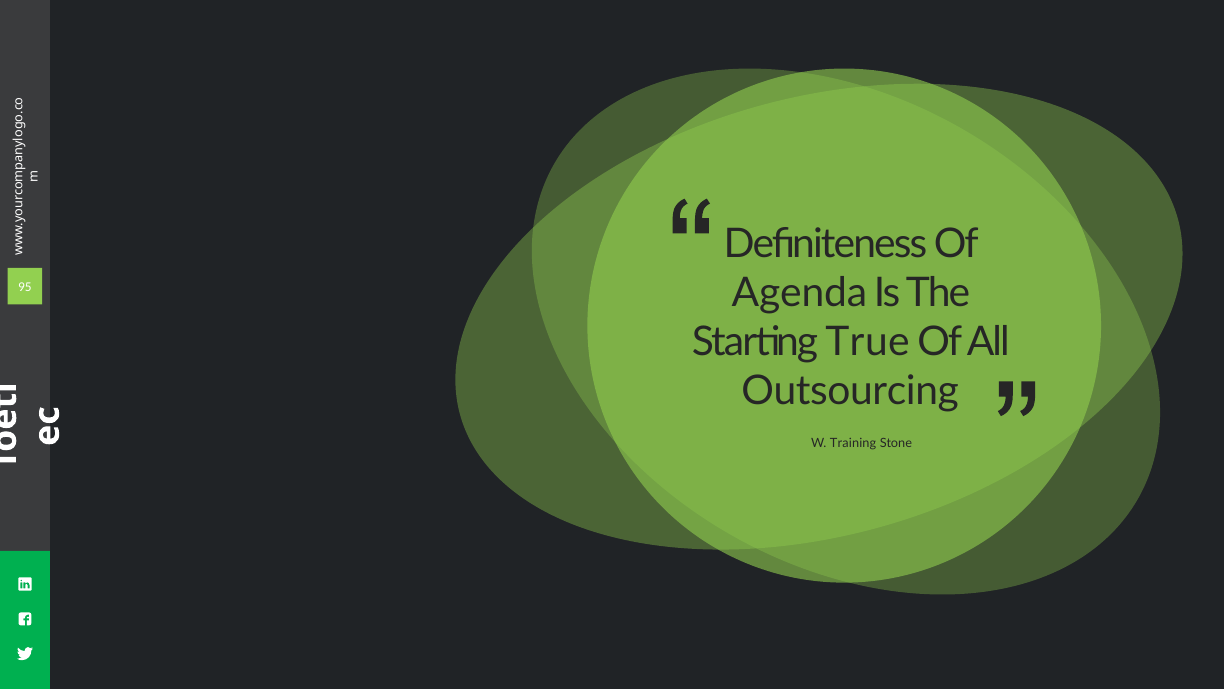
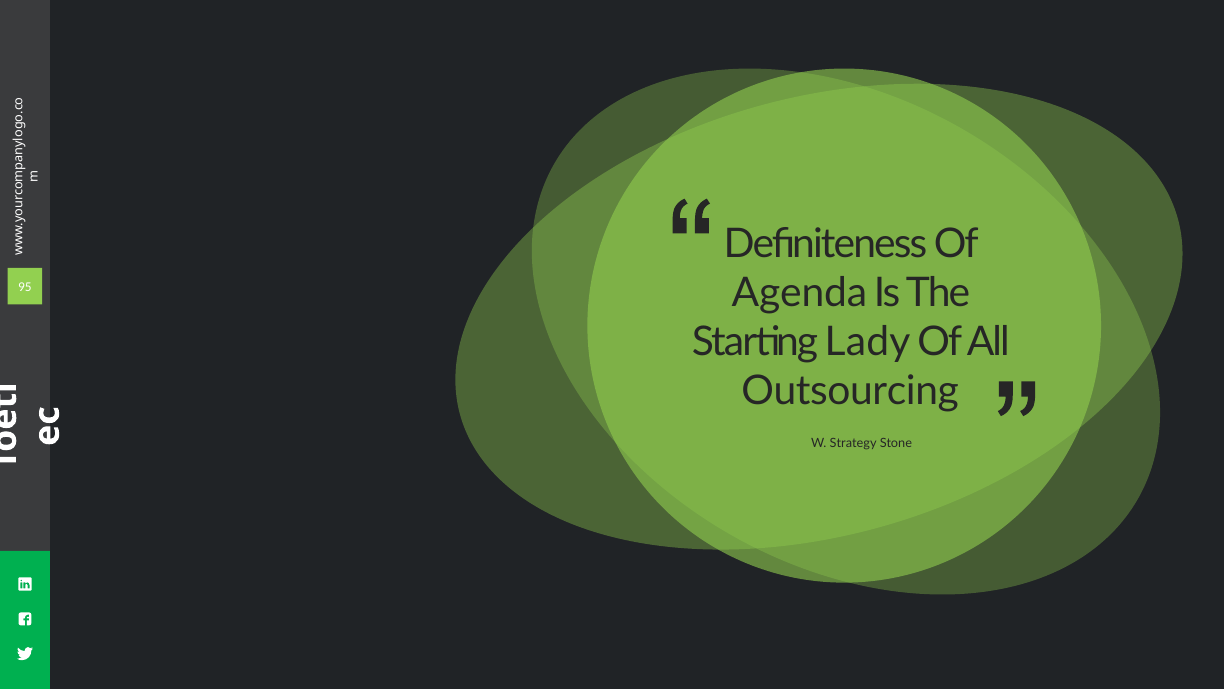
True: True -> Lady (868, 342)
Training: Training -> Strategy (853, 443)
